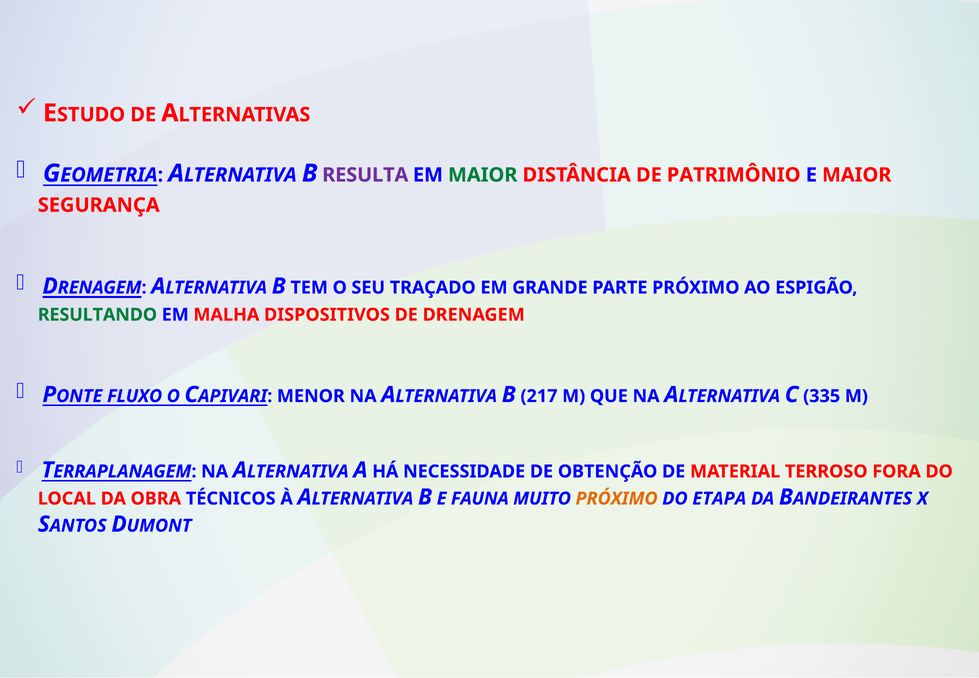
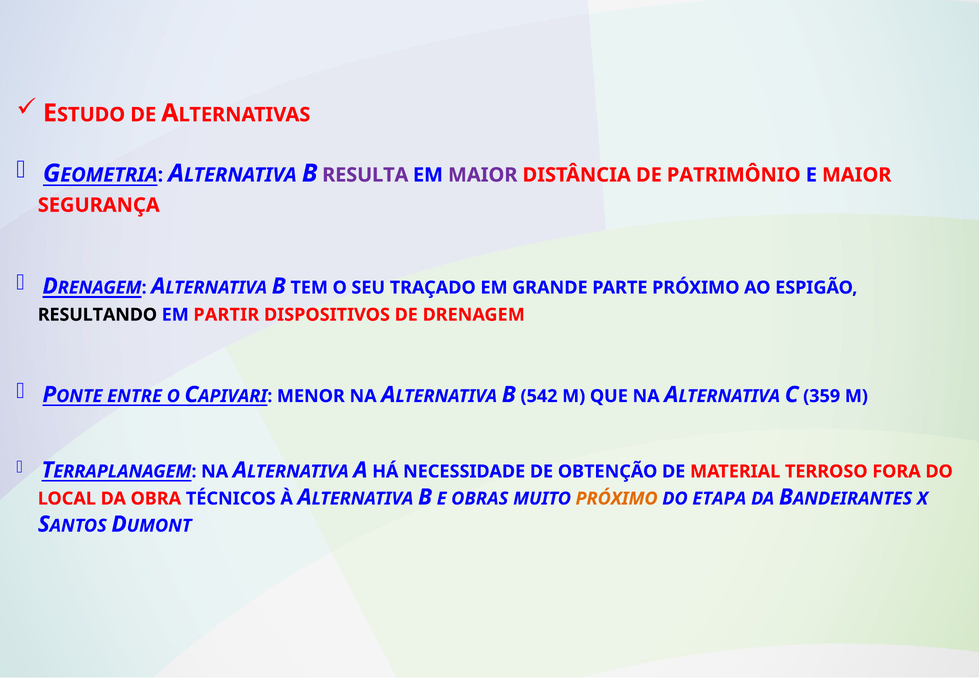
MAIOR colour: green -> purple (483, 175)
RESULTANDO colour: green -> black (97, 315)
MALHA: MALHA -> PARTIR (226, 315)
FLUXO: FLUXO -> ENTRE (134, 396)
217: 217 -> 542 (539, 396)
335: 335 -> 359 (822, 396)
FAUNA: FAUNA -> OBRAS (480, 498)
